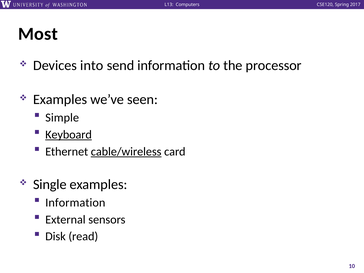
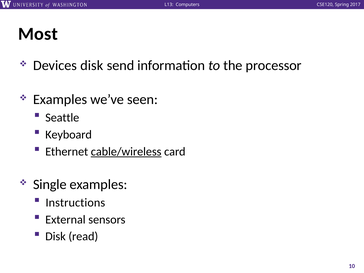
Devices into: into -> disk (92, 66)
Simple: Simple -> Seattle (62, 118)
Keyboard underline: present -> none (69, 135)
Information: Information -> Instructions (75, 203)
